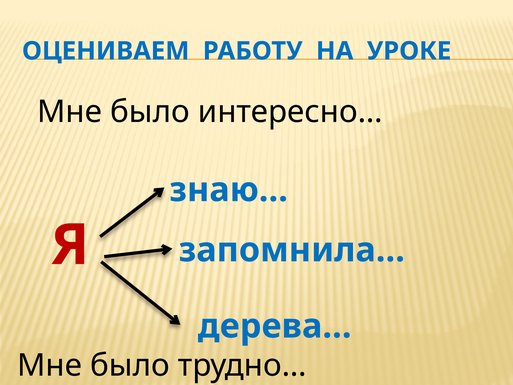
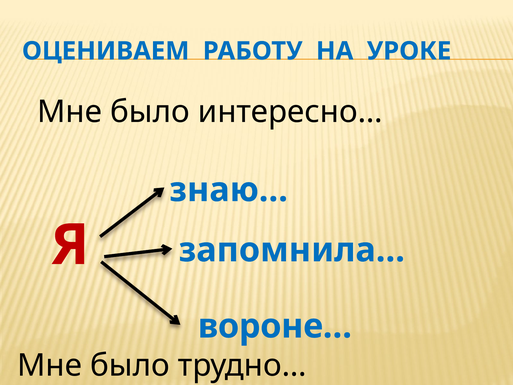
дерева…: дерева… -> вороне… (275, 326)
